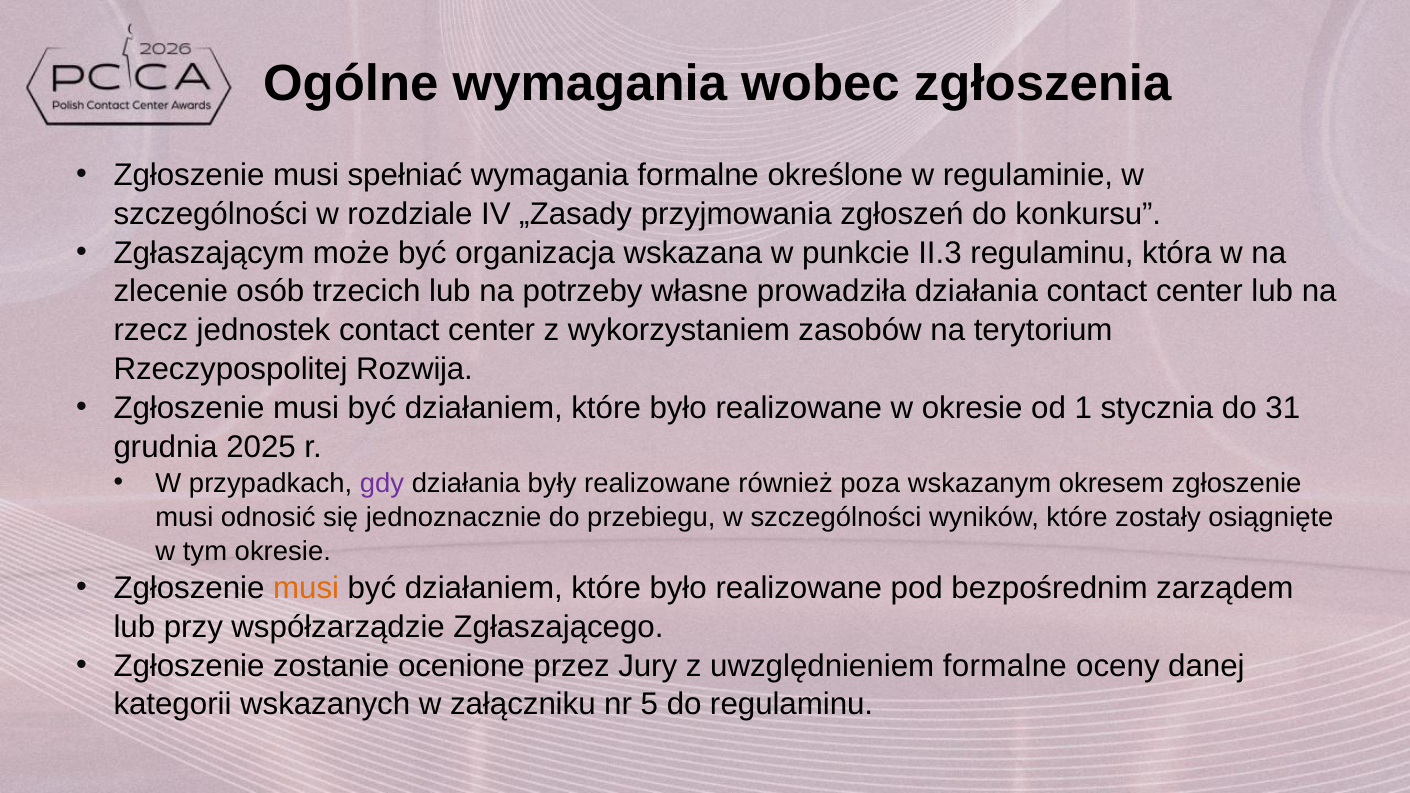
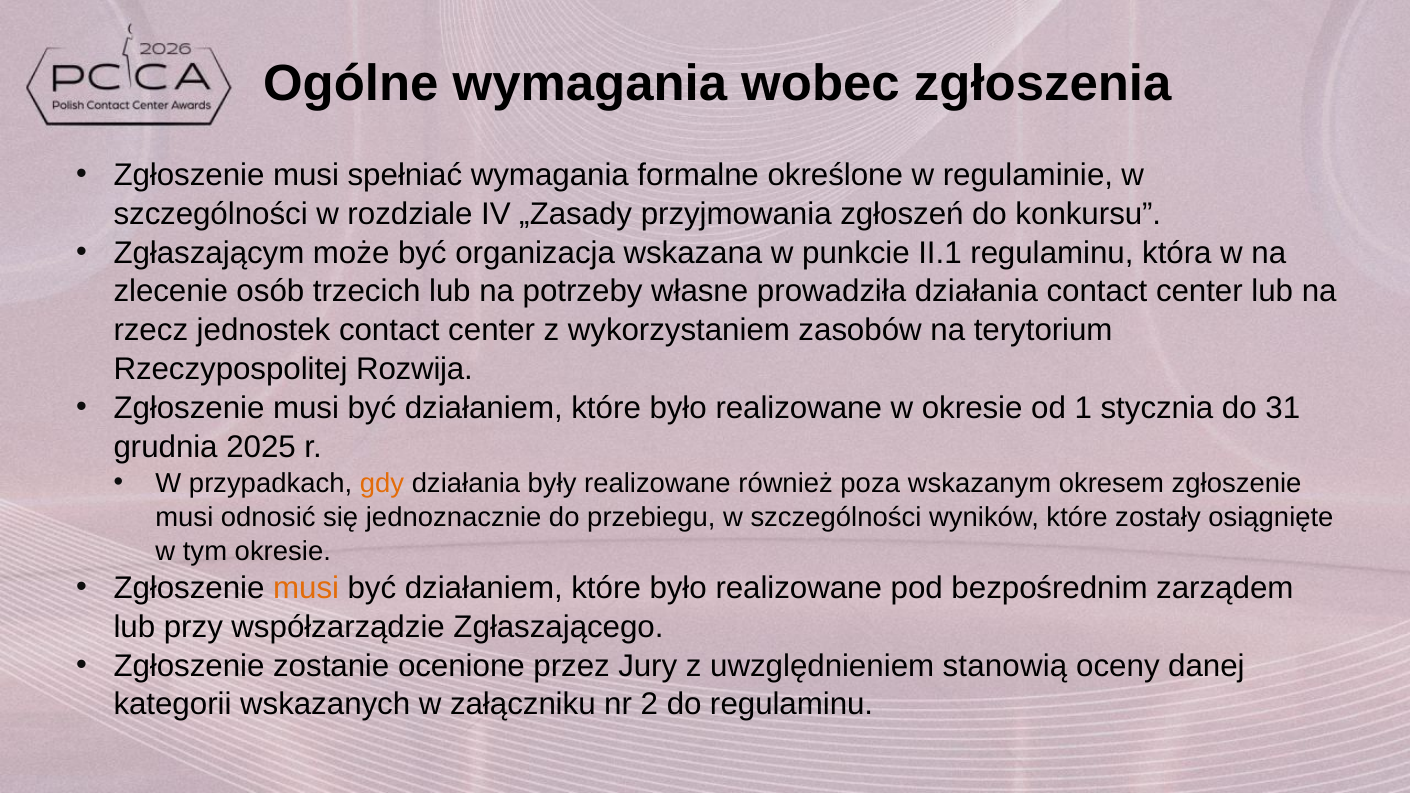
II.3: II.3 -> II.1 (940, 253)
gdy colour: purple -> orange (382, 483)
uwzględnieniem formalne: formalne -> stanowią (1005, 666)
5: 5 -> 2 (649, 705)
